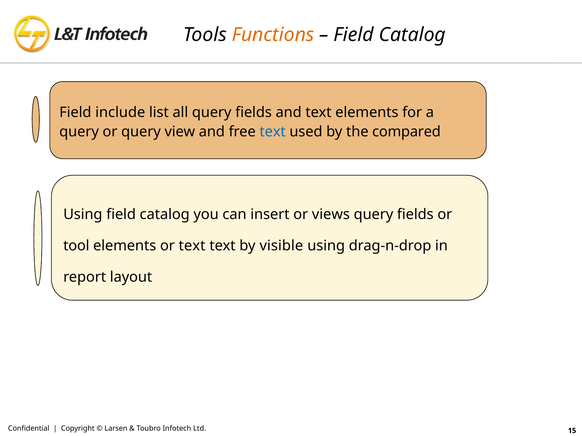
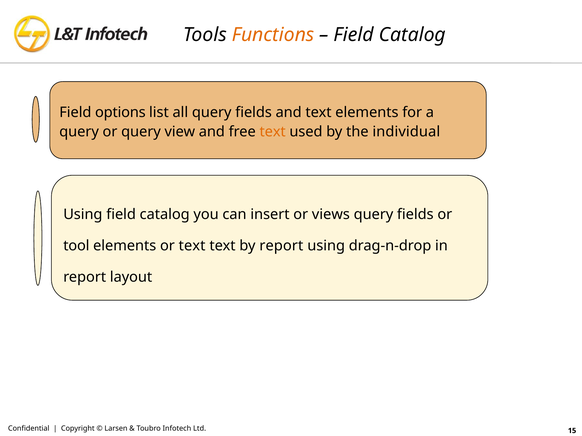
include: include -> options (120, 113)
text colour: blue -> orange (273, 132)
compared: compared -> individual (406, 132)
by visible: visible -> report (281, 246)
